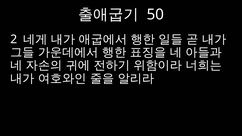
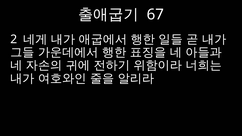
50: 50 -> 67 (155, 15)
